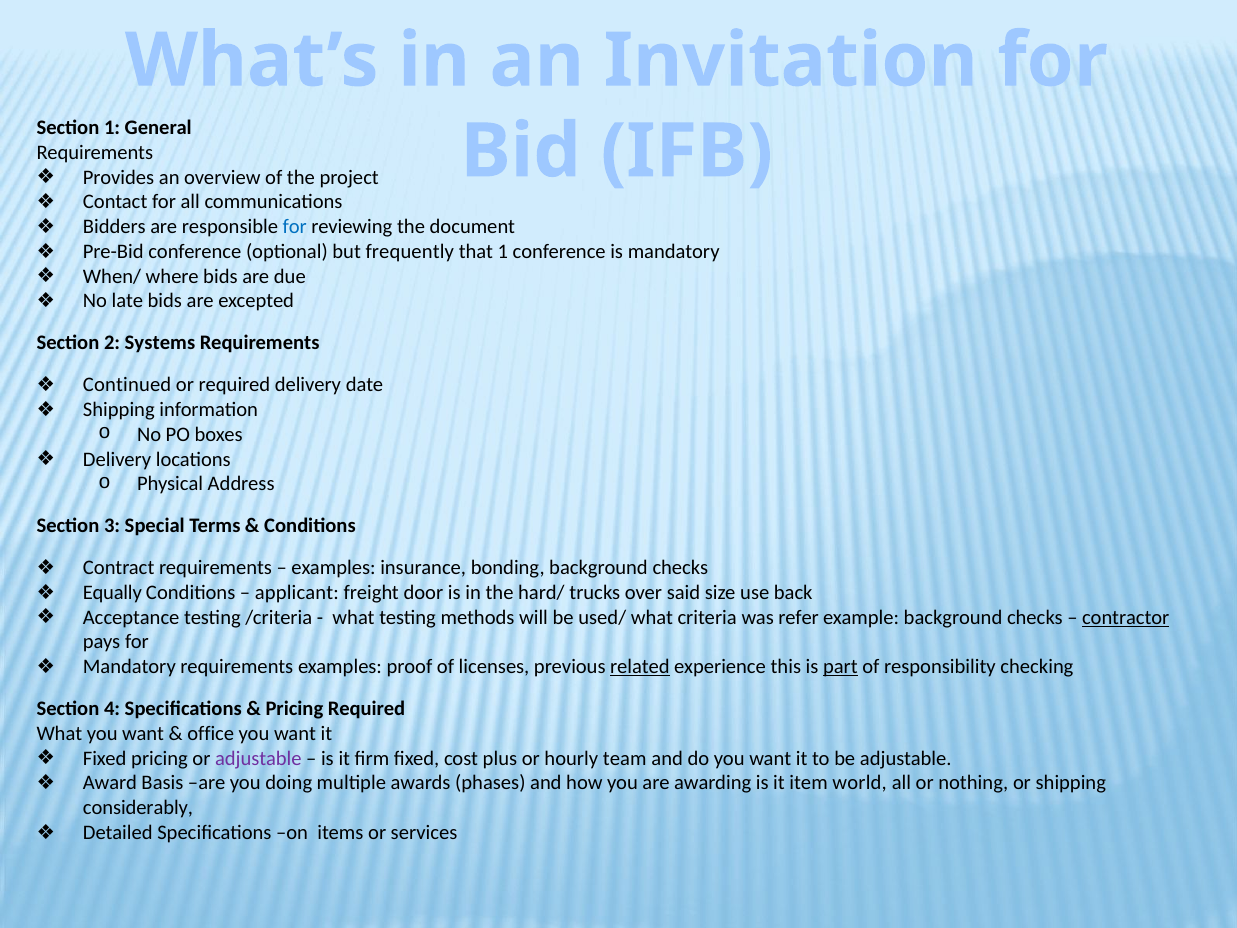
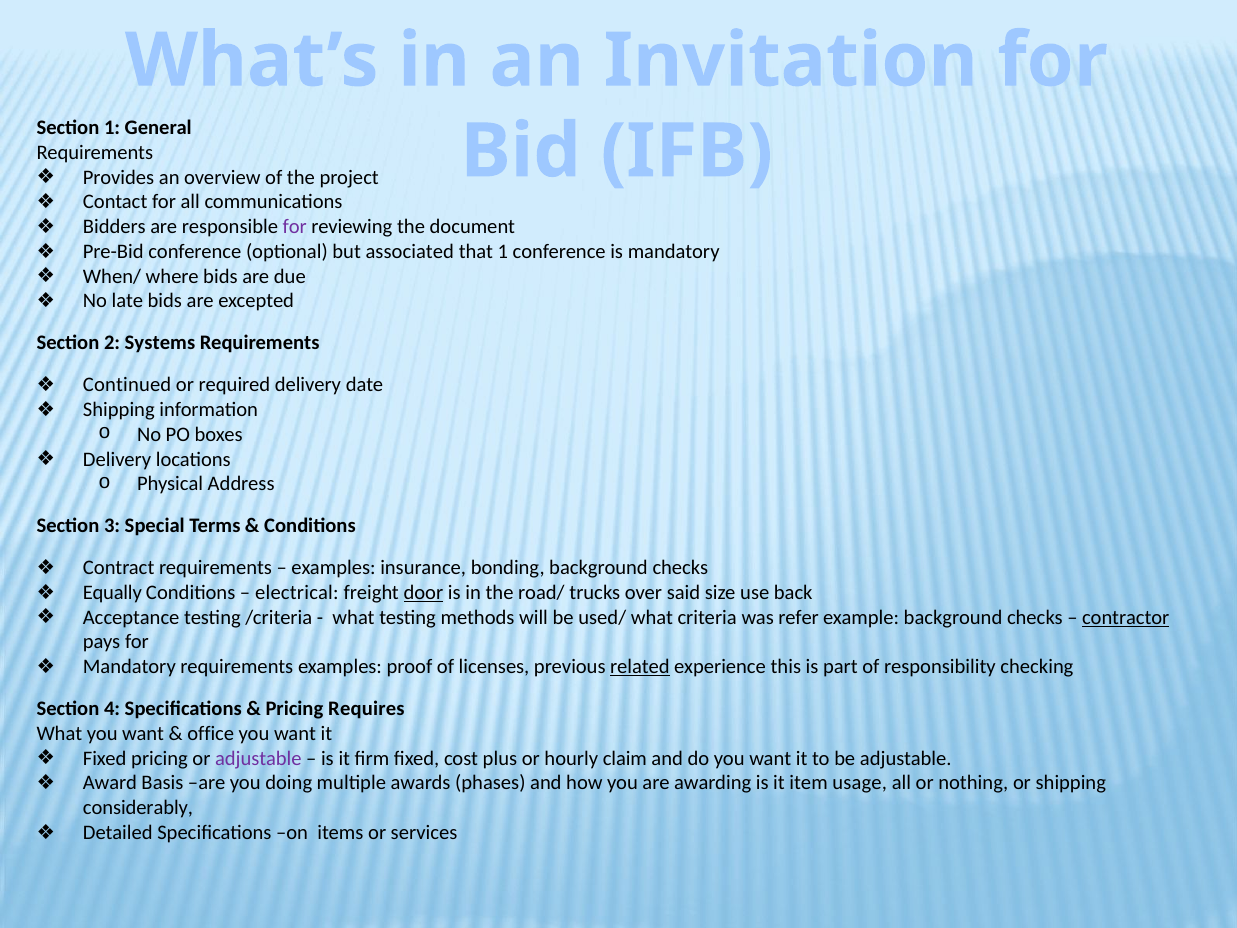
for colour: blue -> purple (295, 227)
frequently: frequently -> associated (410, 252)
applicant: applicant -> electrical (297, 593)
door underline: none -> present (423, 593)
hard/: hard/ -> road/ (541, 593)
part underline: present -> none (840, 667)
Pricing Required: Required -> Requires (366, 709)
team: team -> claim (625, 758)
world: world -> usage (860, 783)
